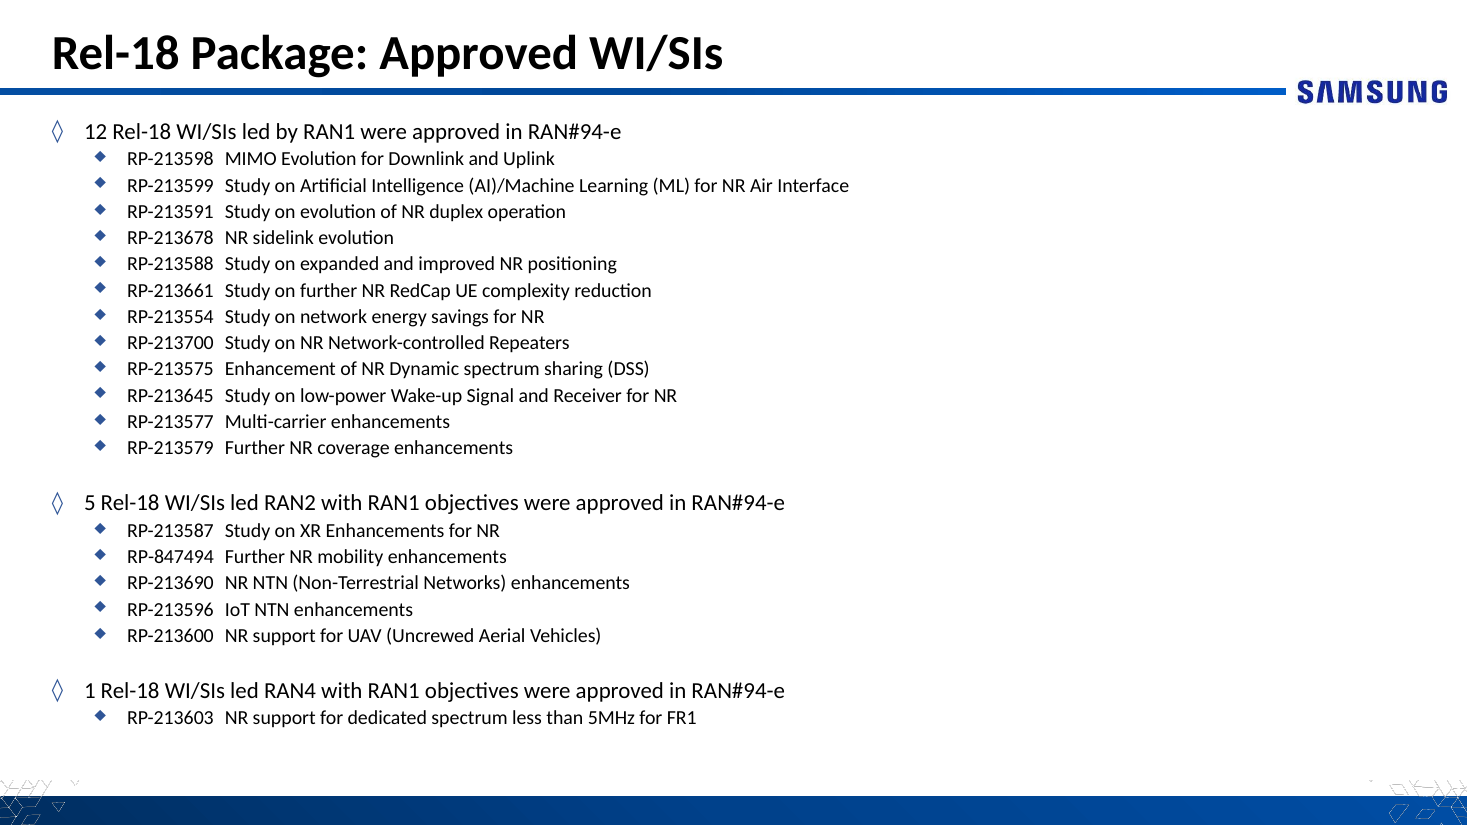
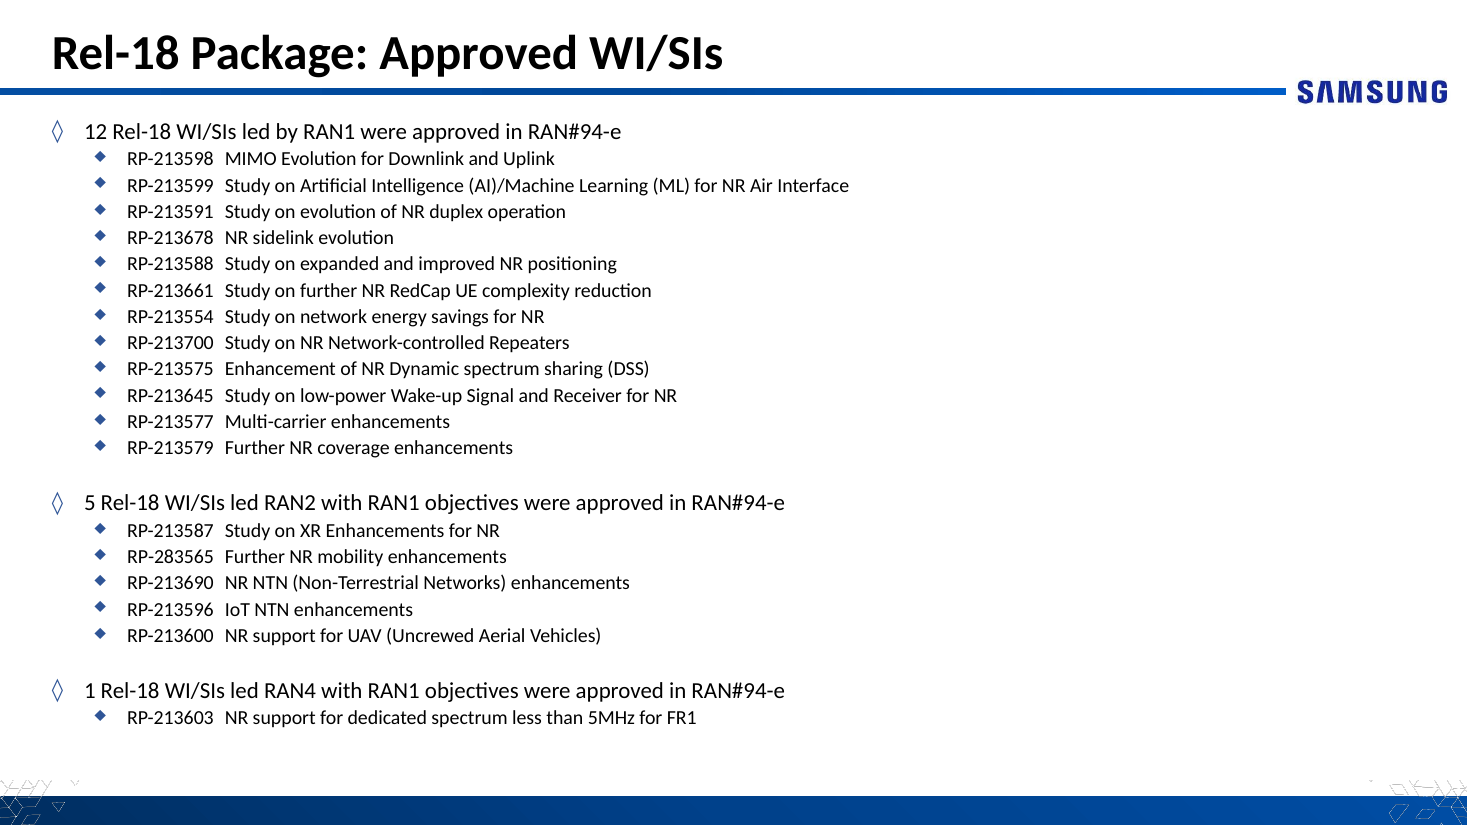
RP-847494: RP-847494 -> RP-283565 (171, 557)
